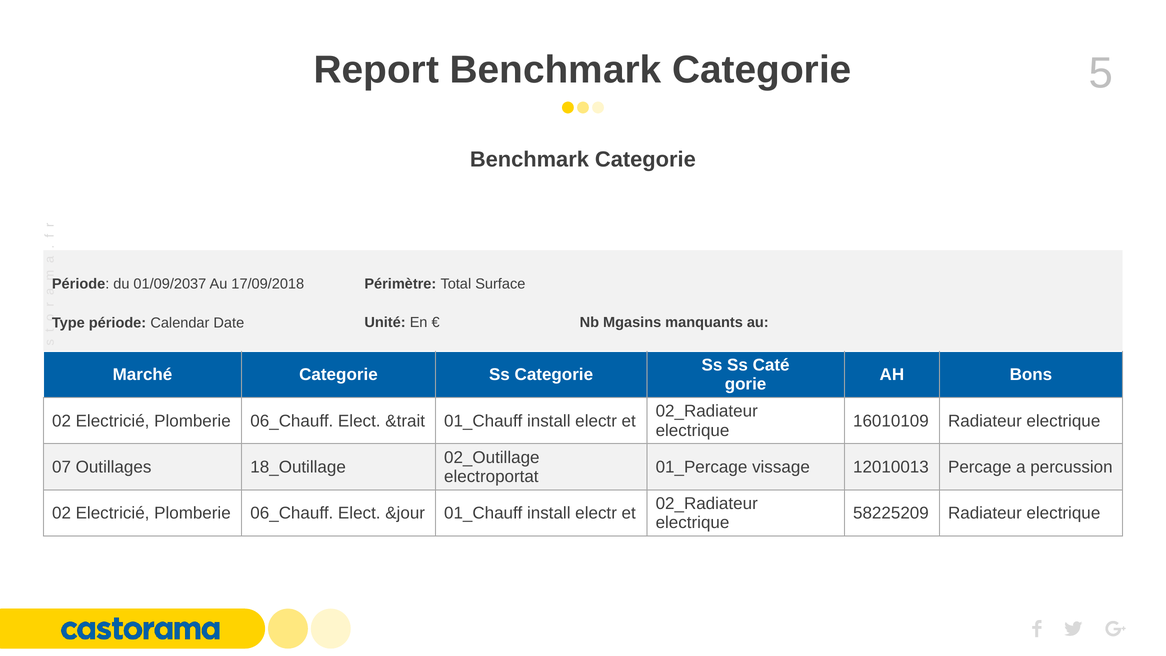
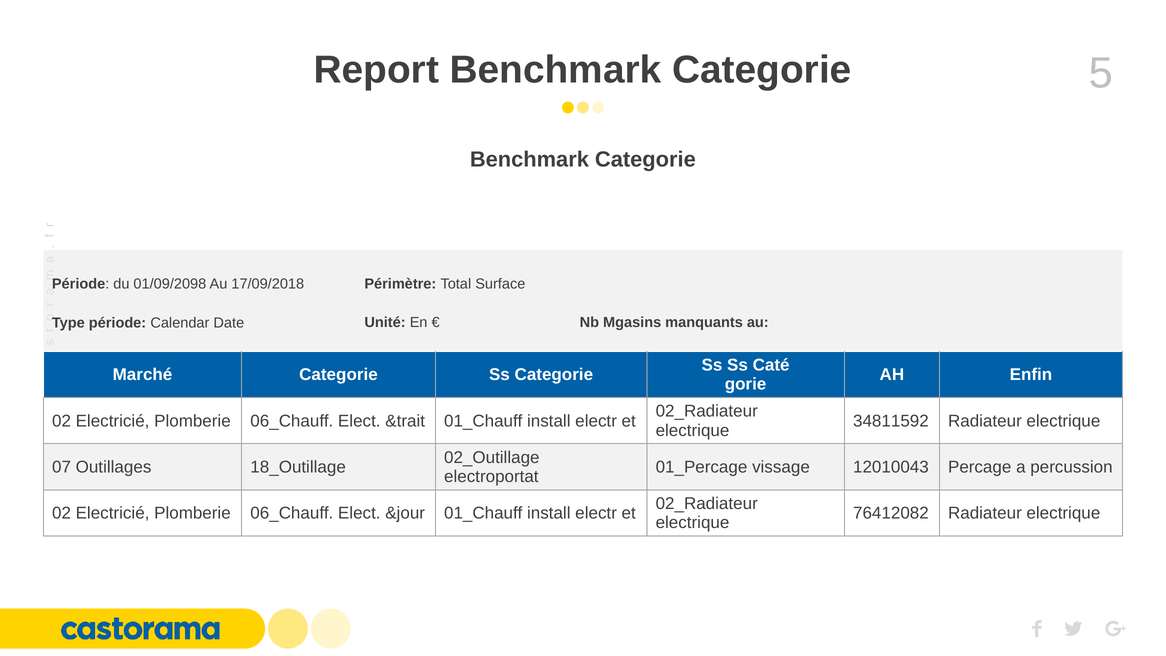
01/09/2037: 01/09/2037 -> 01/09/2098 (170, 284)
Bons: Bons -> Enfin (1031, 375)
16010109: 16010109 -> 34811592 (891, 421)
12010013: 12010013 -> 12010043 (891, 467)
58225209: 58225209 -> 76412082 (891, 513)
